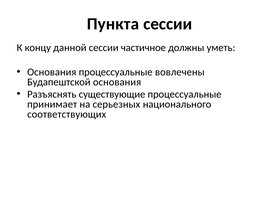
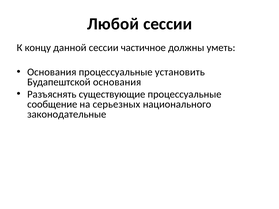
Пункта: Пункта -> Любой (113, 24)
вовлечены: вовлечены -> установить (180, 72)
принимает: принимает -> сообщение (52, 104)
соответствующих: соответствующих -> законодательные (67, 114)
